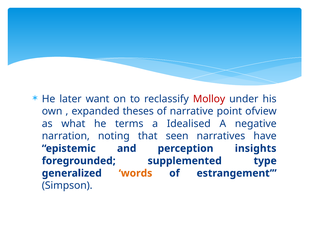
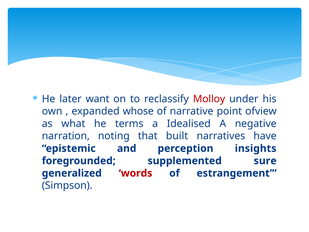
theses: theses -> whose (138, 111)
seen: seen -> built (177, 136)
type: type -> sure (265, 161)
words colour: orange -> red (136, 173)
